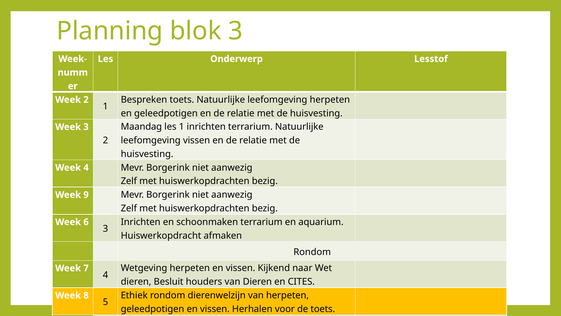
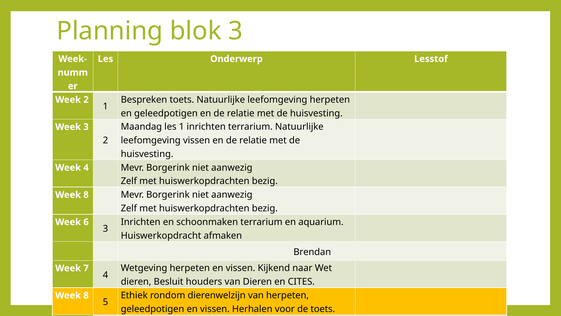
9: 9 -> 8 (86, 195)
Rondom: Rondom -> Brendan (312, 252)
